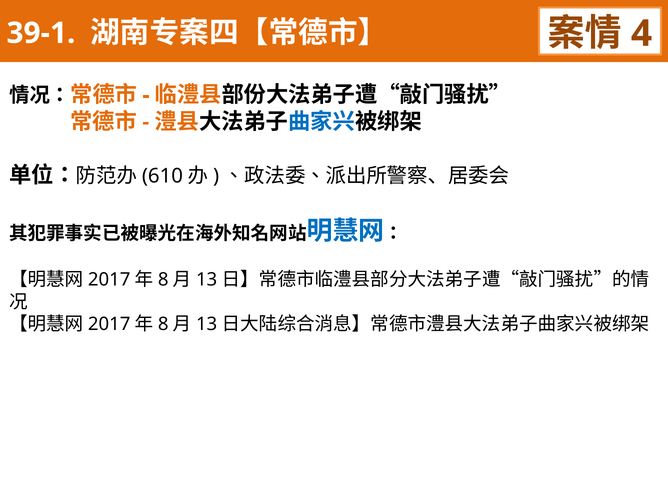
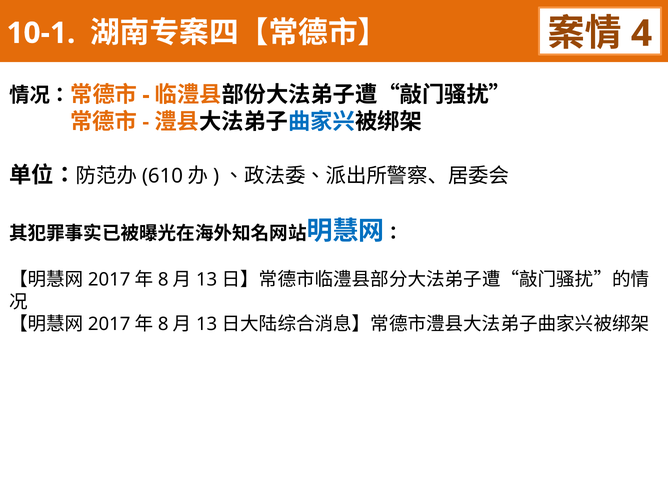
39-1: 39-1 -> 10-1 (41, 33)
